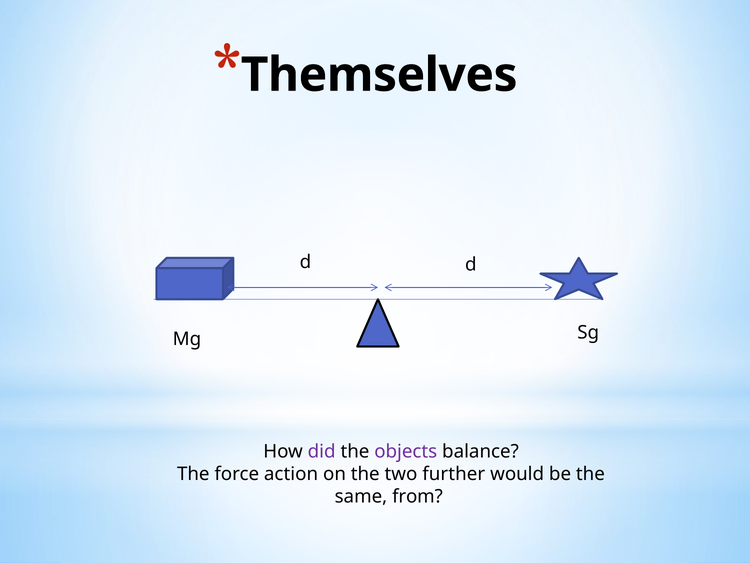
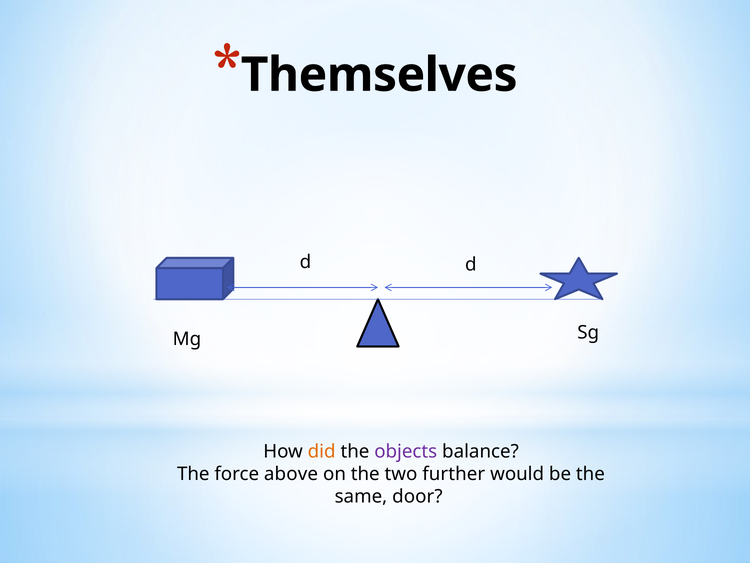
did colour: purple -> orange (322, 451)
action: action -> above (291, 474)
from: from -> door (417, 496)
